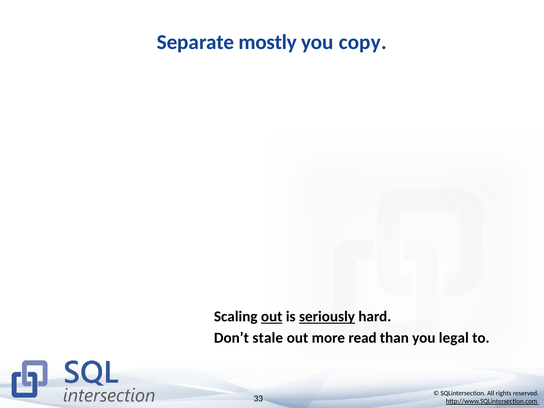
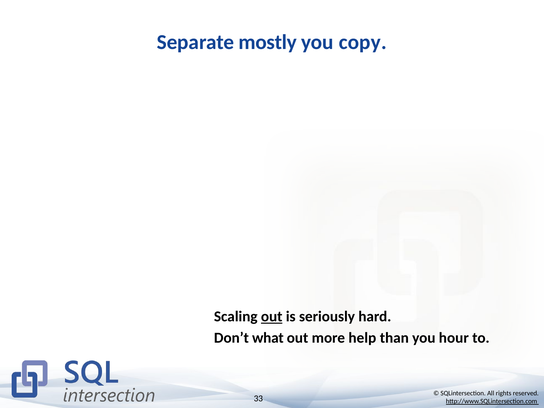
seriously underline: present -> none (327, 317)
stale: stale -> what (268, 338)
read: read -> help (362, 338)
legal: legal -> hour (454, 338)
